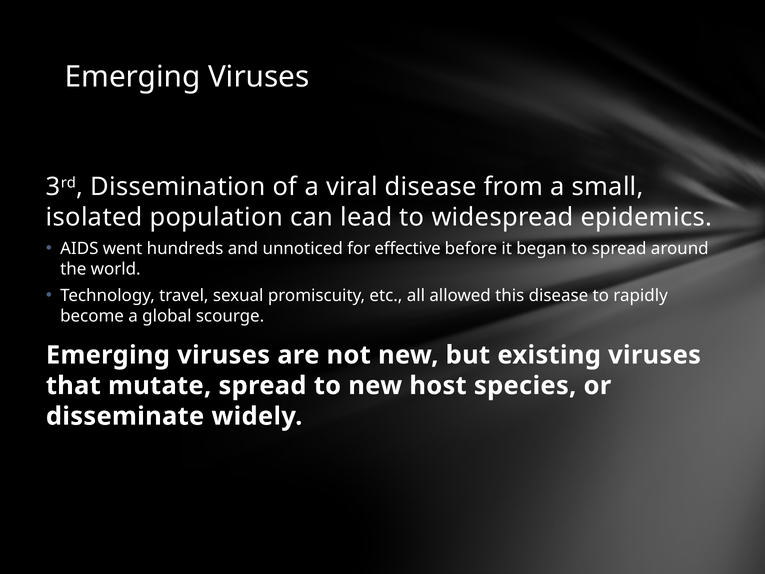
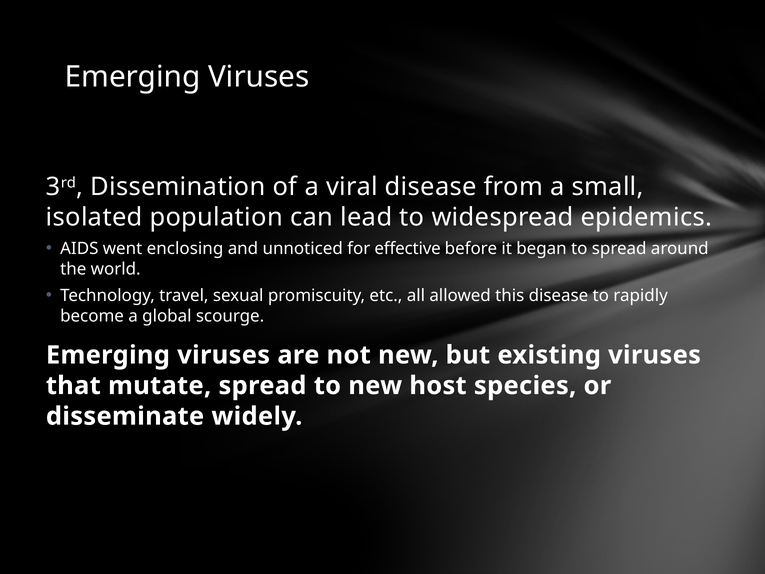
hundreds: hundreds -> enclosing (185, 249)
